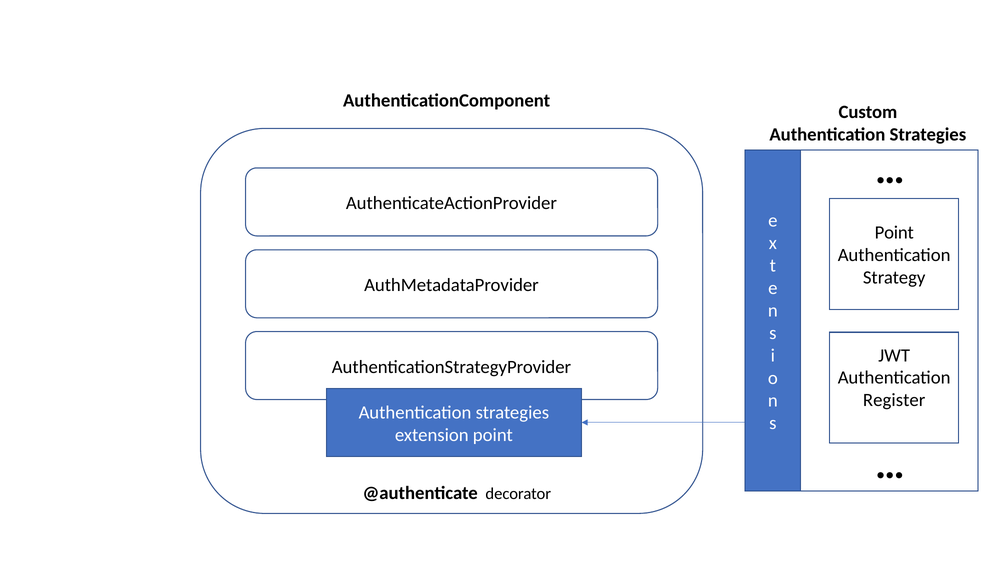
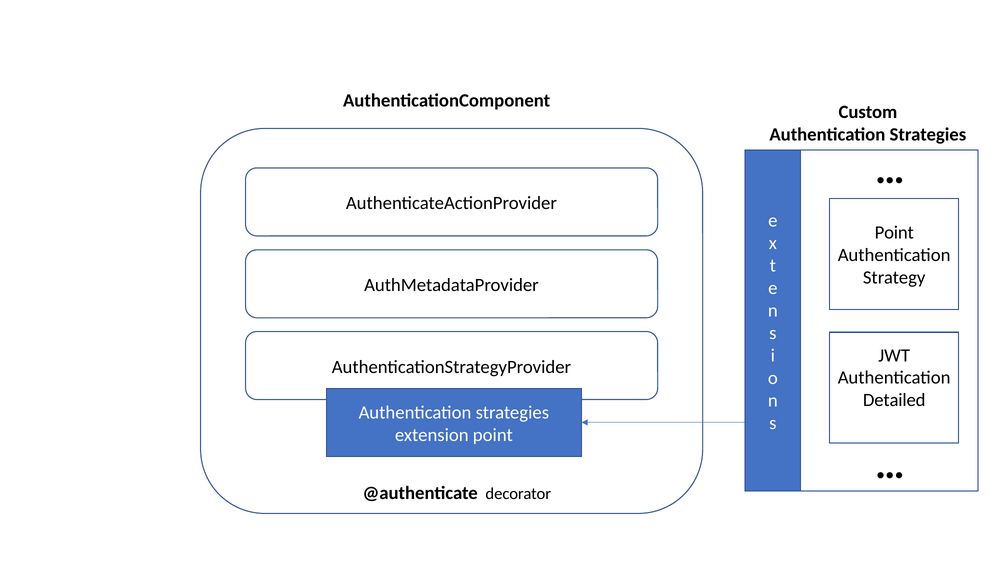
Register: Register -> Detailed (894, 400)
